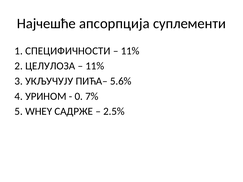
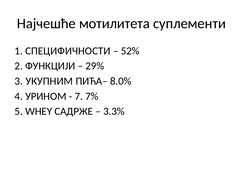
апсорпција: апсорпција -> мотилитета (114, 23)
11%: 11% -> 52% (130, 51)
ЦЕЛУЛОЗА: ЦЕЛУЛОЗА -> ФУНКЦИЈИ (50, 66)
11%: 11% -> 29% (95, 66)
УКЉУЧУЈУ: УКЉУЧУЈУ -> УКУПНИМ (49, 81)
5.6%: 5.6% -> 8.0% (121, 81)
0: 0 -> 7 (79, 96)
2.5%: 2.5% -> 3.3% (114, 112)
